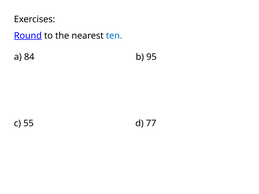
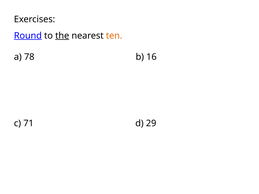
the underline: none -> present (62, 36)
ten colour: blue -> orange (114, 36)
84: 84 -> 78 (29, 57)
95: 95 -> 16 (151, 57)
55: 55 -> 71 (29, 123)
77: 77 -> 29 (151, 123)
